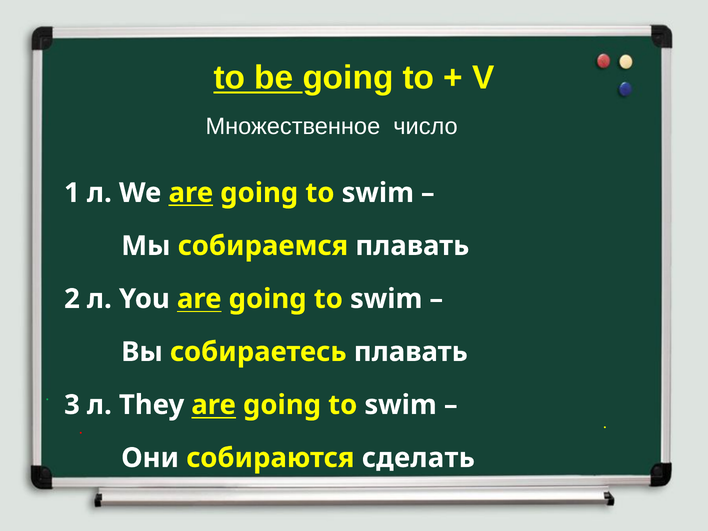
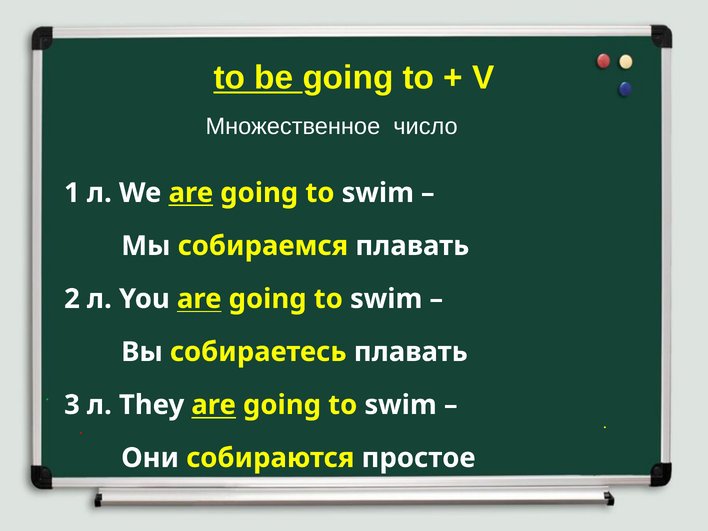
cделать: cделать -> простое (418, 458)
